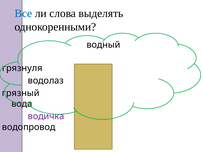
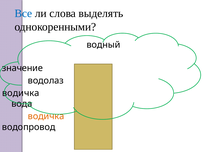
грязнуля: грязнуля -> значение (22, 68)
грязный: грязный -> водичка (21, 93)
водичка colour: purple -> orange (46, 117)
